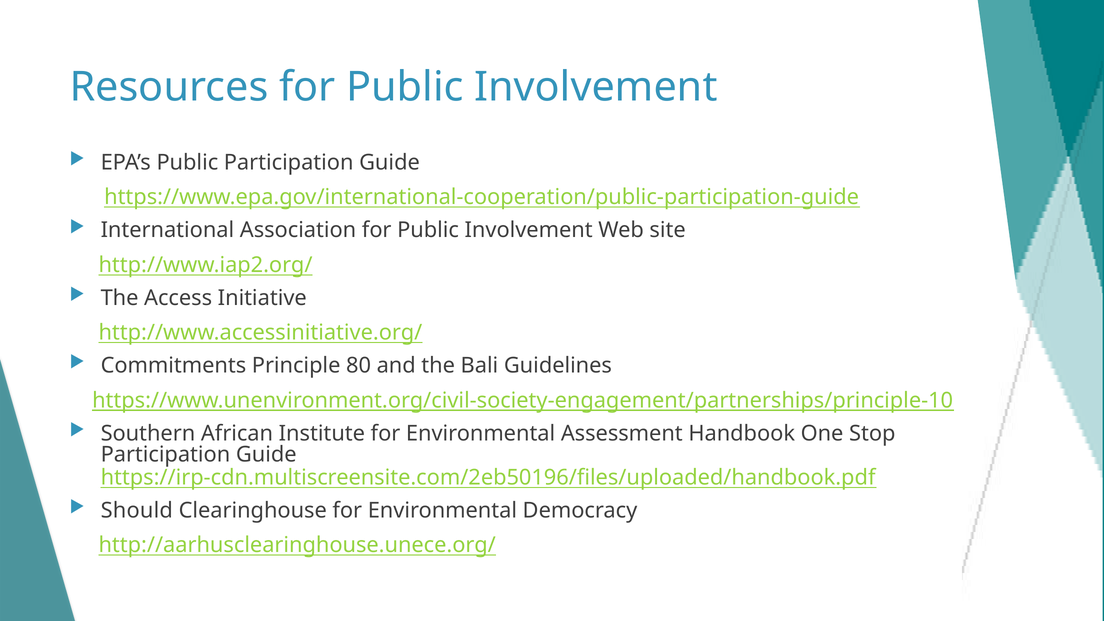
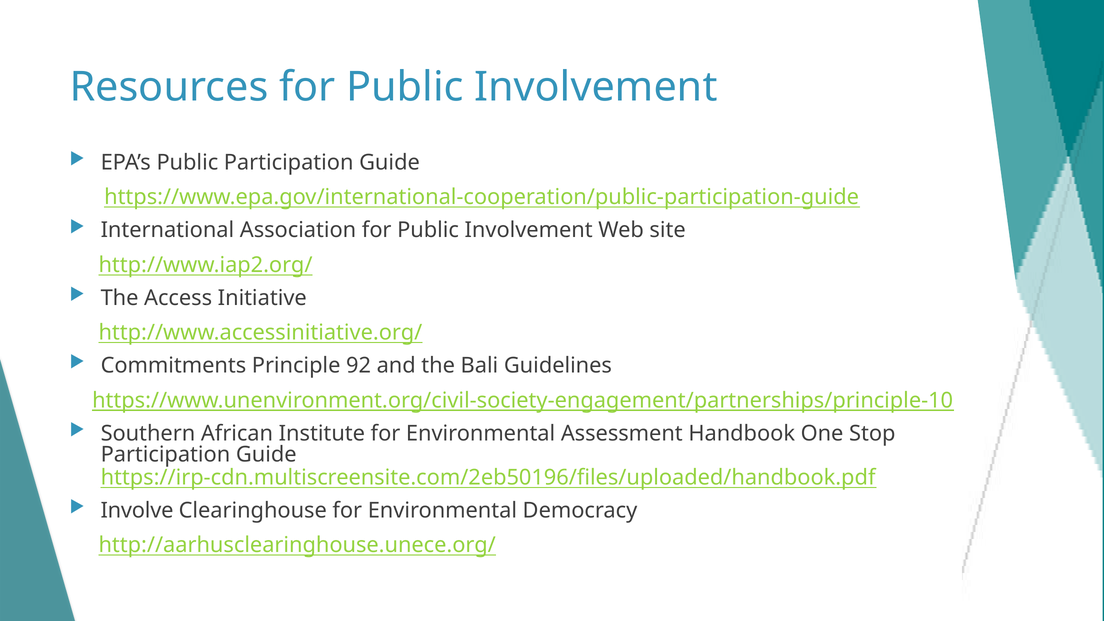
80: 80 -> 92 (359, 366)
Should: Should -> Involve (137, 511)
